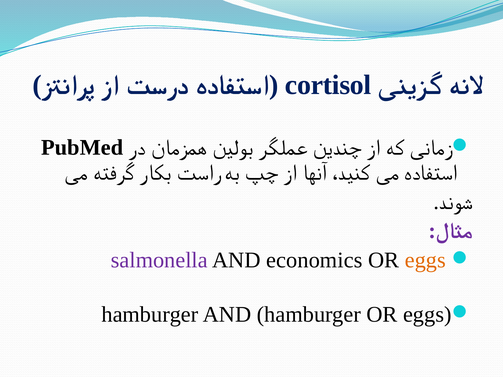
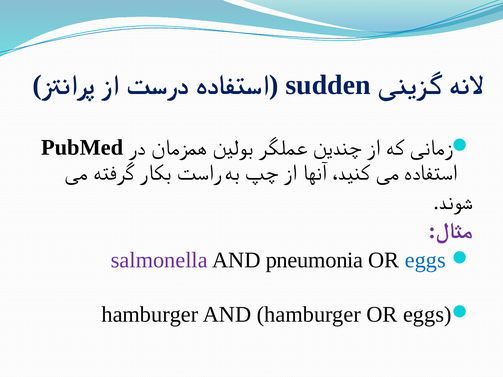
cortisol: cortisol -> sudden (328, 85)
economics: economics -> pneumonia (314, 260)
eggs colour: orange -> blue (425, 260)
